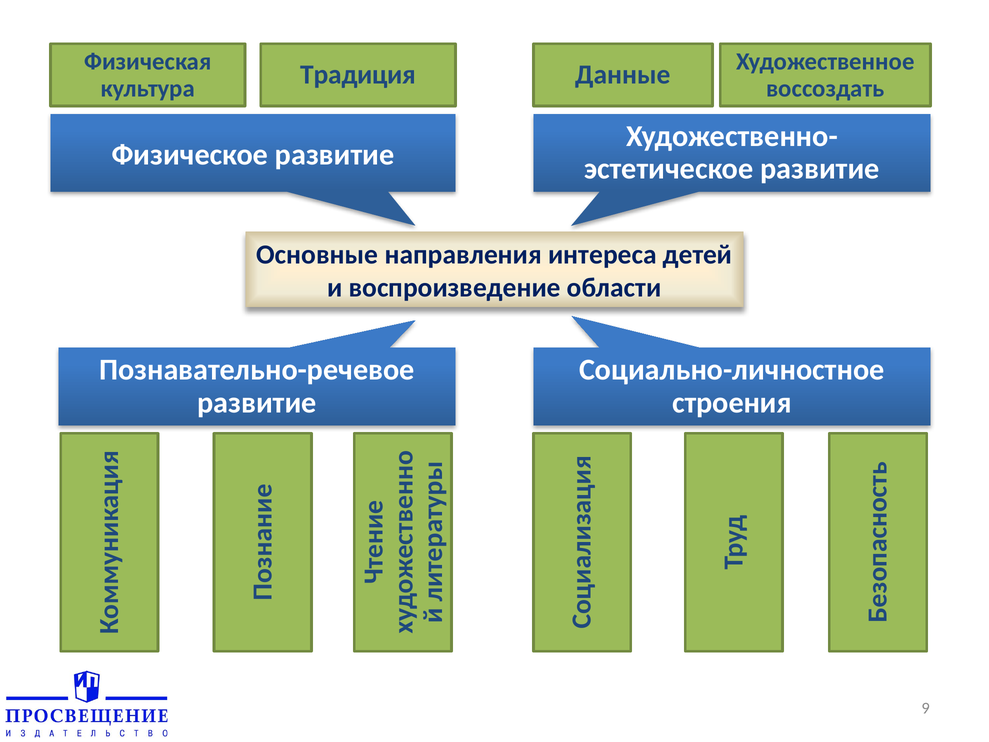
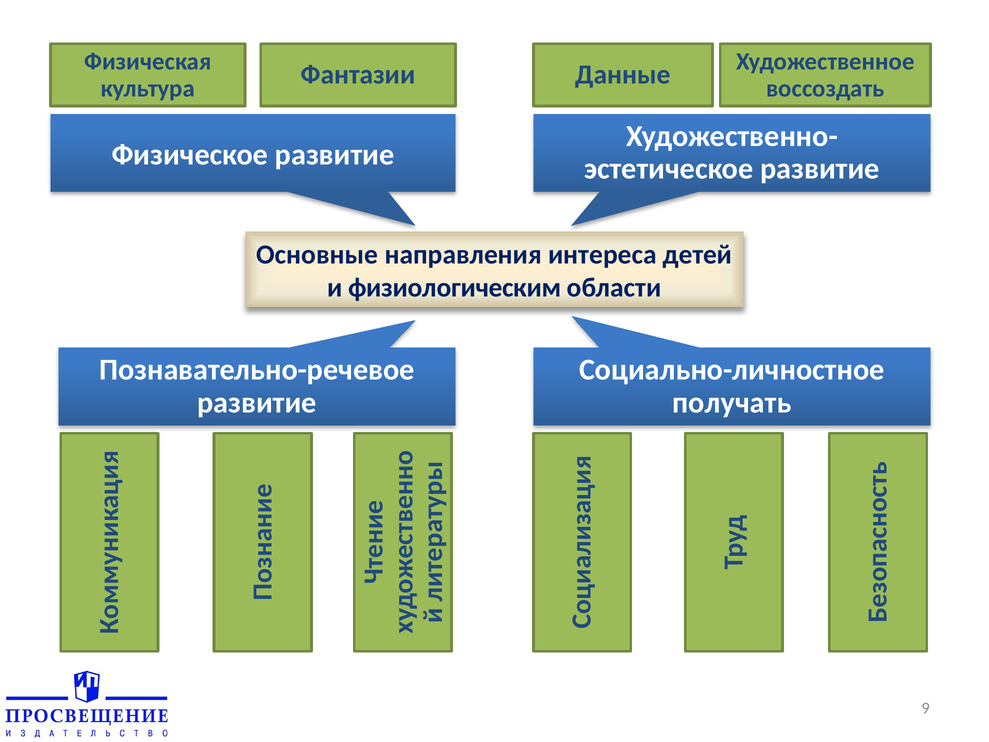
Традиция: Традиция -> Фантазии (358, 75)
воспроизведение: воспроизведение -> физиологическим (455, 287)
строения: строения -> получать (732, 403)
